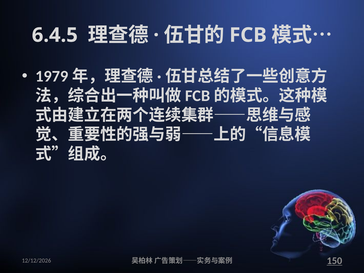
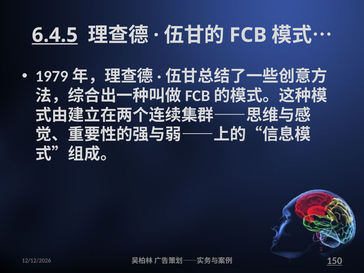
6.4.5 underline: none -> present (55, 35)
